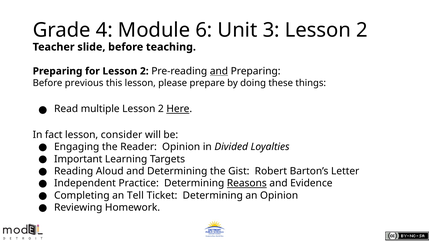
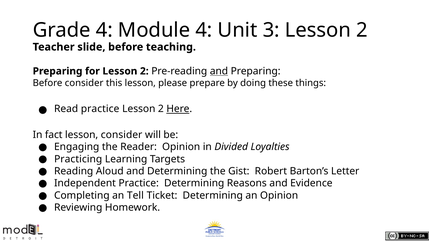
Module 6: 6 -> 4 (204, 30)
Before previous: previous -> consider (84, 83)
Read multiple: multiple -> practice (100, 109)
Important: Important -> Practicing (78, 159)
Reasons underline: present -> none (247, 184)
